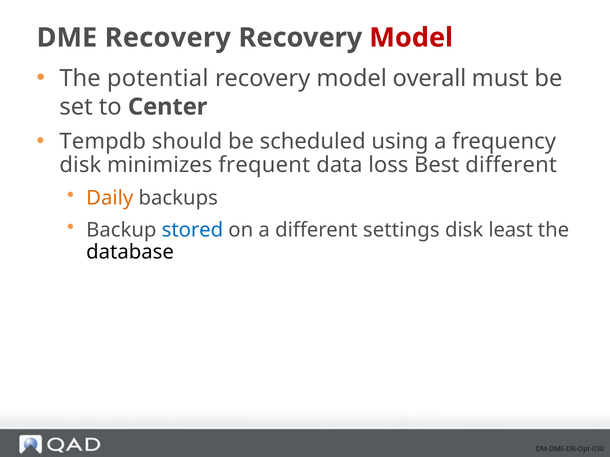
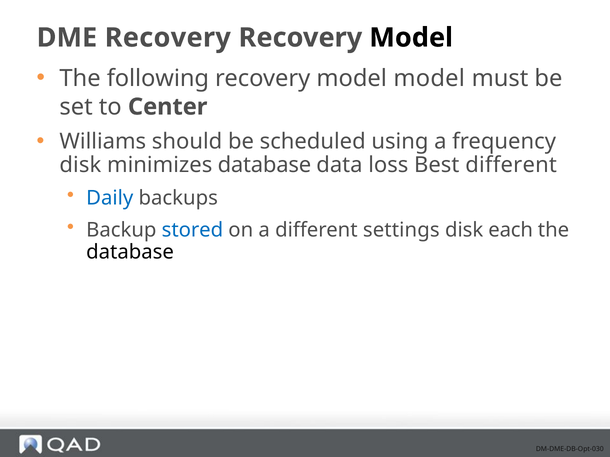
Model colour: red -> black (411, 38)
potential: potential -> following (158, 78)
model overall: overall -> model (429, 78)
Tempdb: Tempdb -> Williams (103, 141)
minimizes frequent: frequent -> database (264, 165)
Daily colour: orange -> blue (110, 198)
least: least -> each (511, 230)
